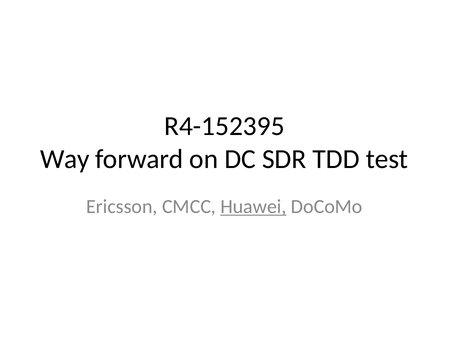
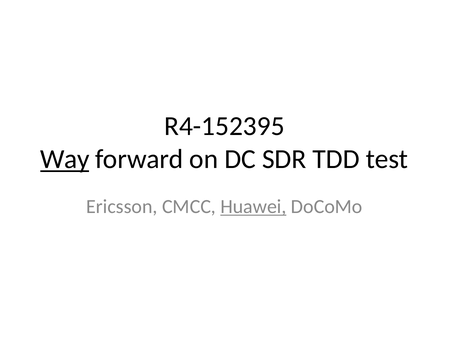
Way underline: none -> present (65, 159)
